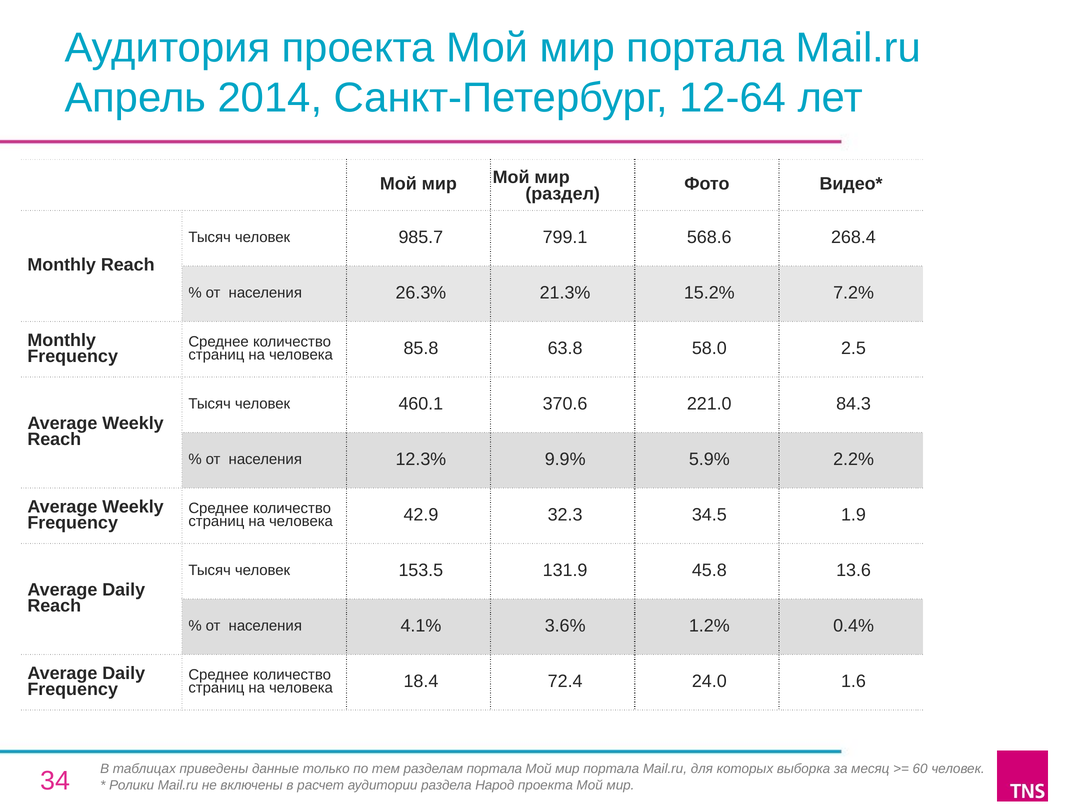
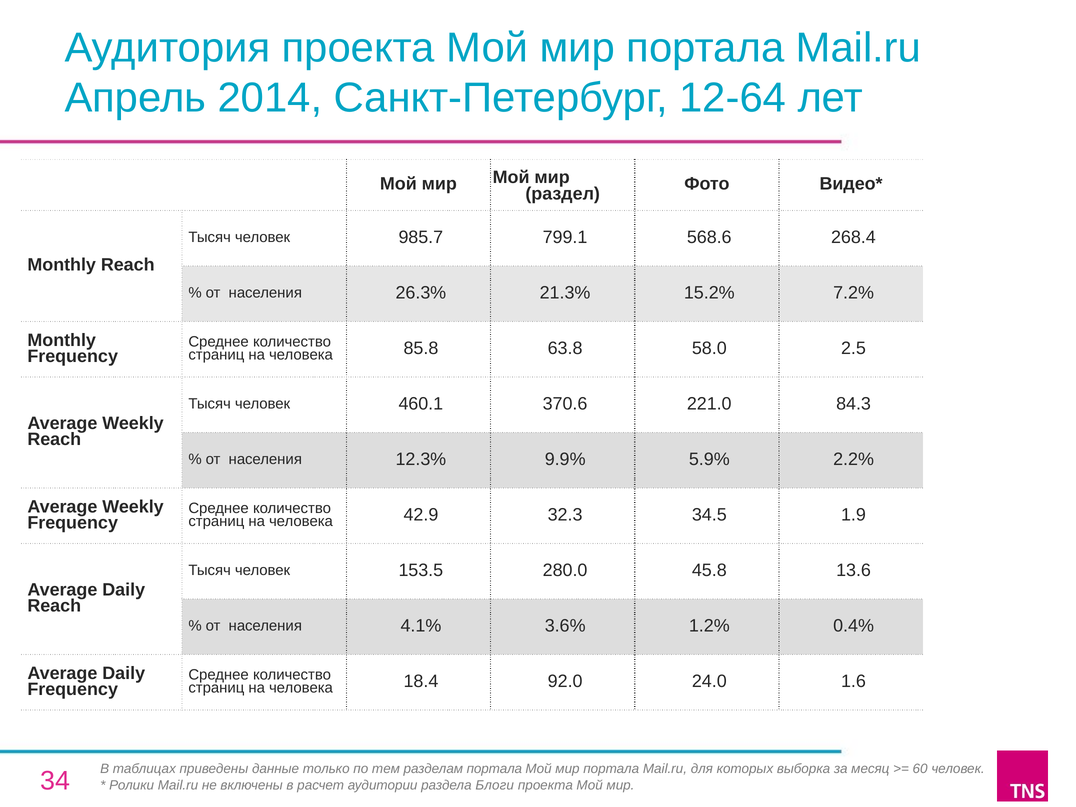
131.9: 131.9 -> 280.0 (565, 570)
72.4: 72.4 -> 92.0 (565, 681)
Народ: Народ -> Блоги (495, 785)
